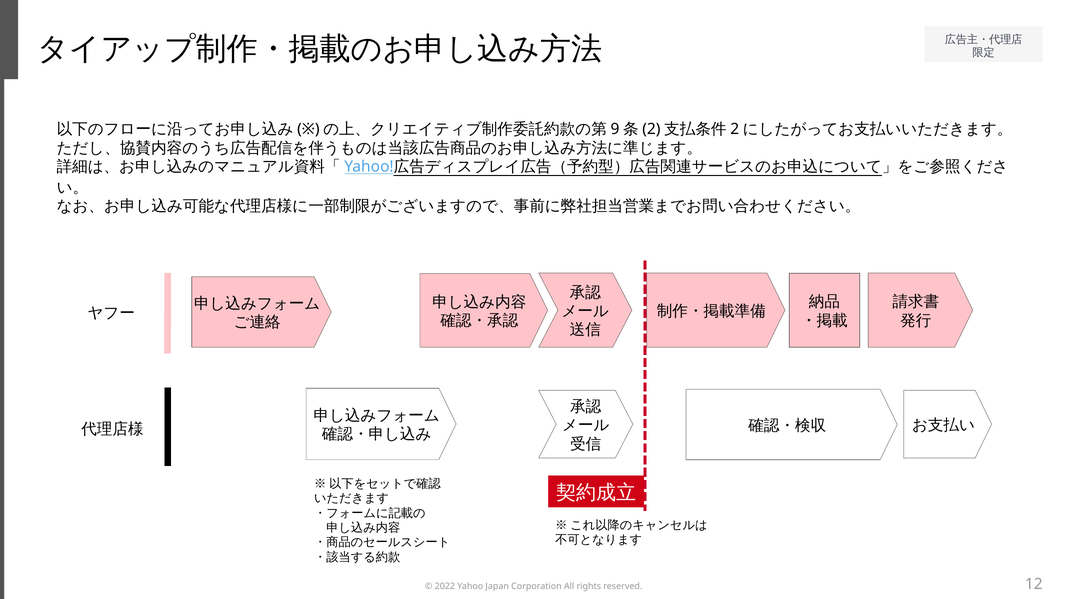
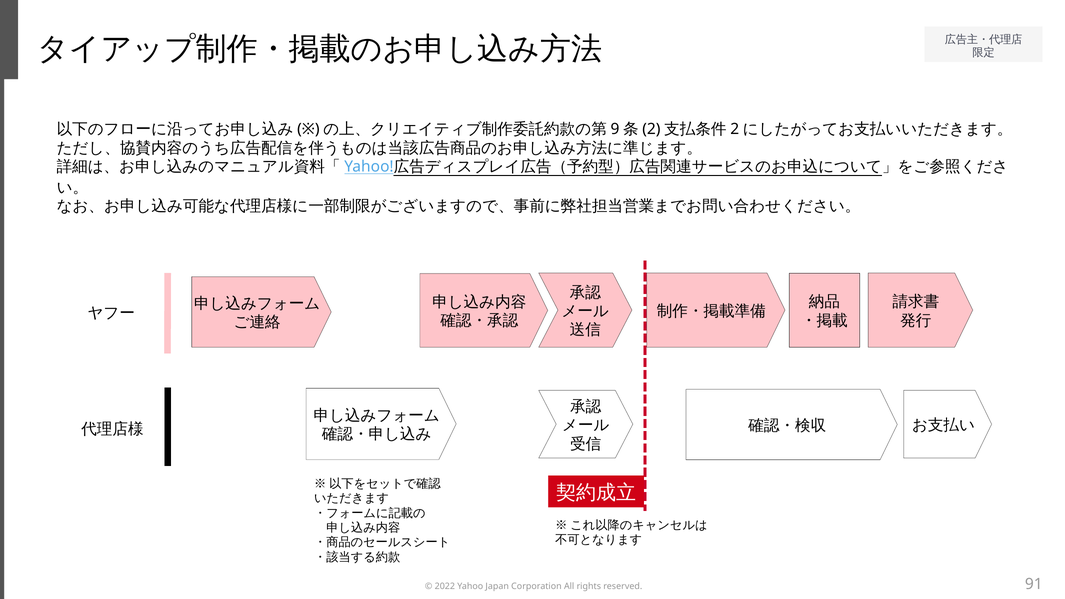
12: 12 -> 91 (1034, 584)
